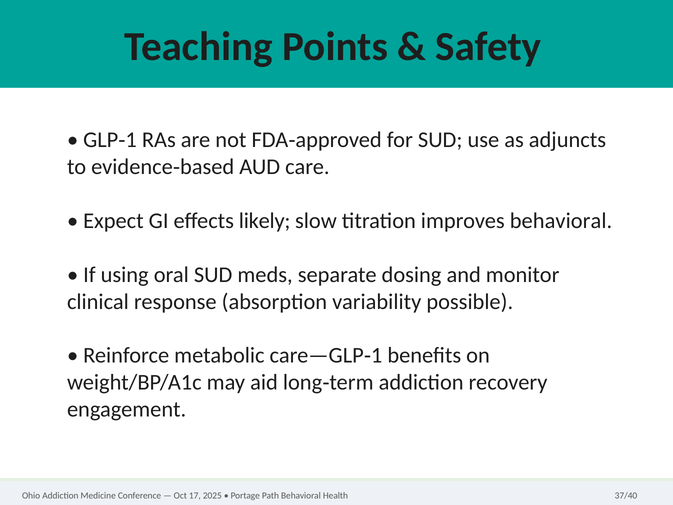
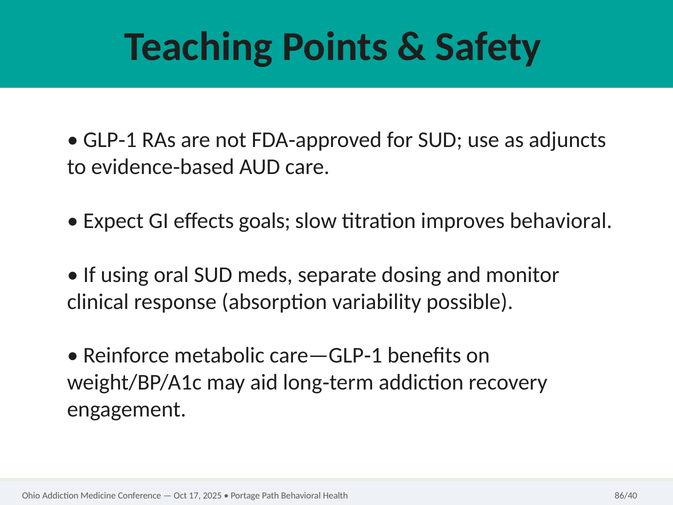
likely: likely -> goals (265, 221)
37/40: 37/40 -> 86/40 (626, 495)
